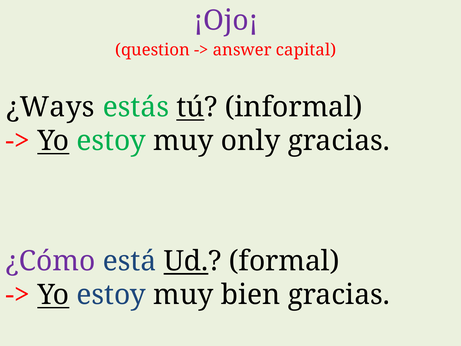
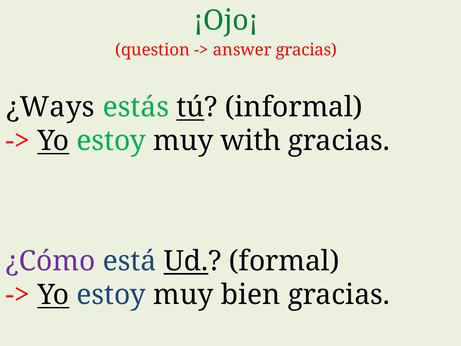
¡Ojo¡ colour: purple -> green (226, 21)
answer capital: capital -> gracias (306, 50)
only: only -> with (251, 141)
